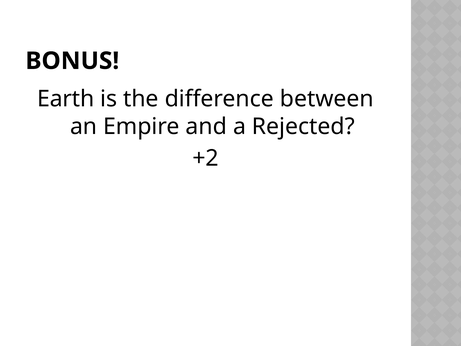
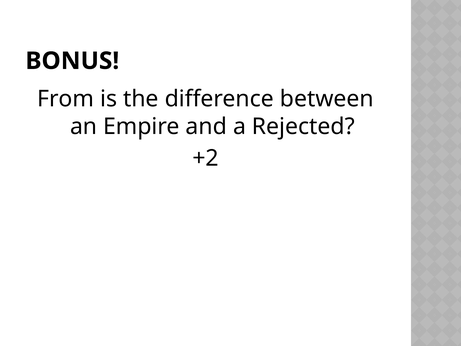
Earth: Earth -> From (66, 99)
